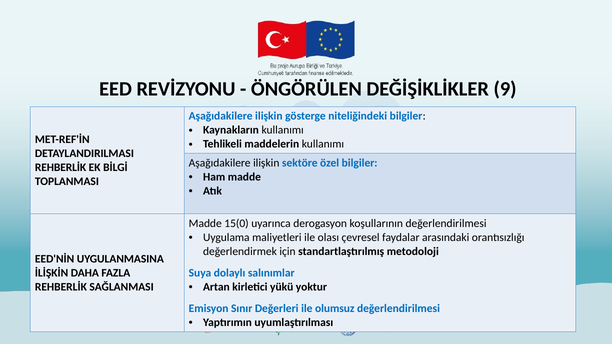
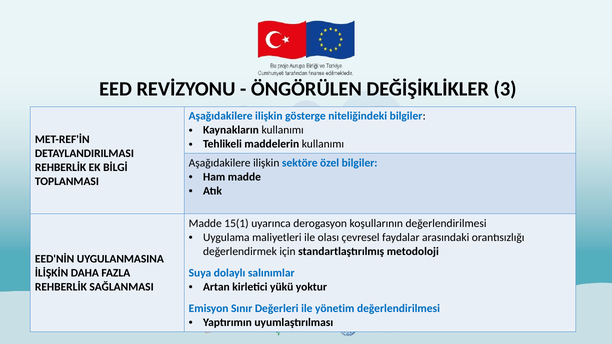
9: 9 -> 3 (505, 89)
15(0: 15(0 -> 15(1 (237, 224)
olumsuz: olumsuz -> yönetim (335, 309)
